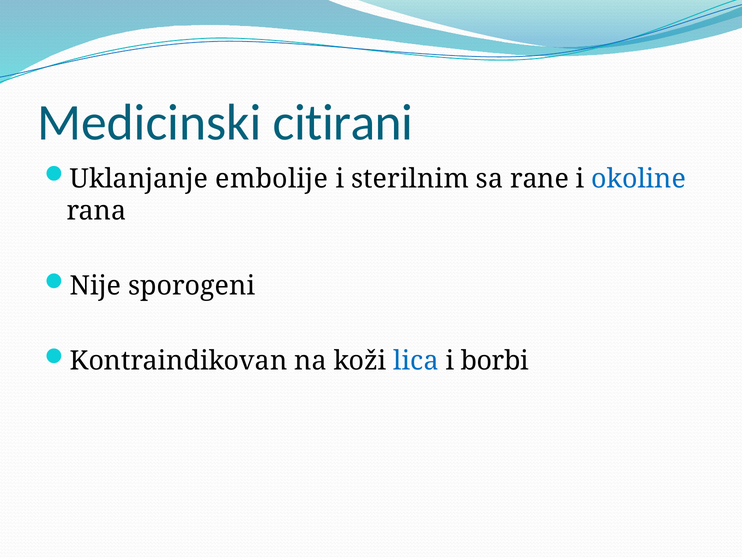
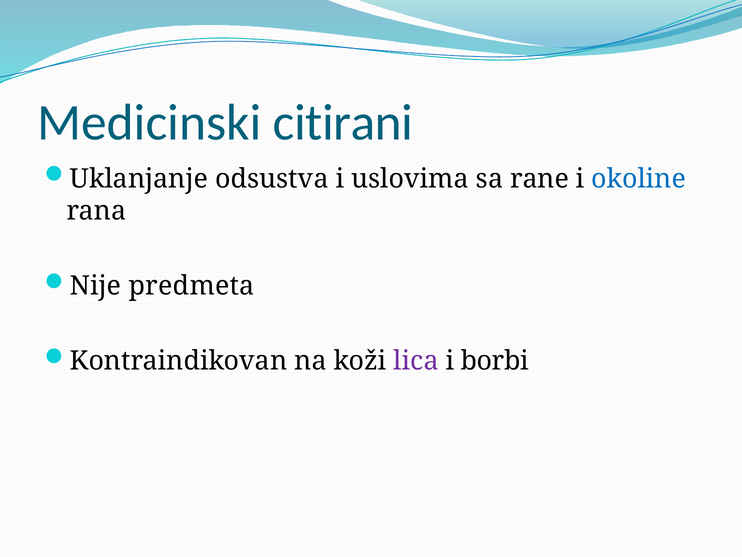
embolije: embolije -> odsustva (272, 179)
sterilnim: sterilnim -> uslovima (410, 179)
sporogeni: sporogeni -> predmeta (192, 286)
lica colour: blue -> purple (416, 361)
